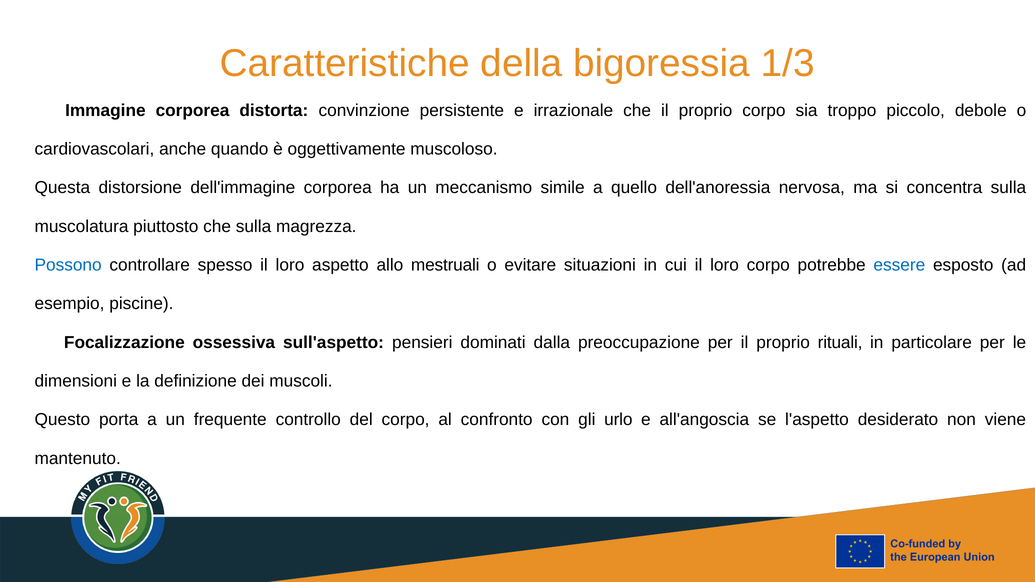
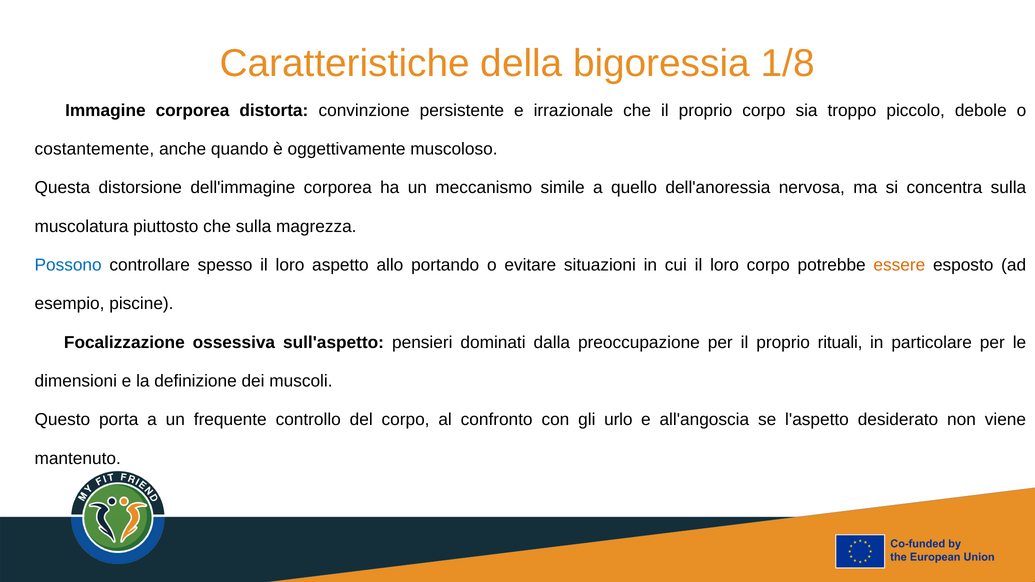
1/3: 1/3 -> 1/8 (788, 64)
cardiovascolari: cardiovascolari -> costantemente (94, 149)
mestruali: mestruali -> portando (445, 265)
essere colour: blue -> orange (899, 265)
